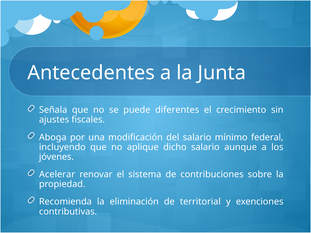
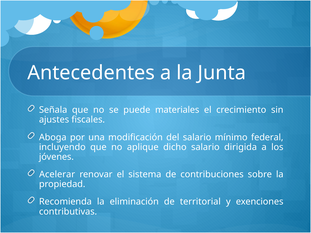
diferentes: diferentes -> materiales (177, 110)
aunque: aunque -> dirigida (241, 147)
